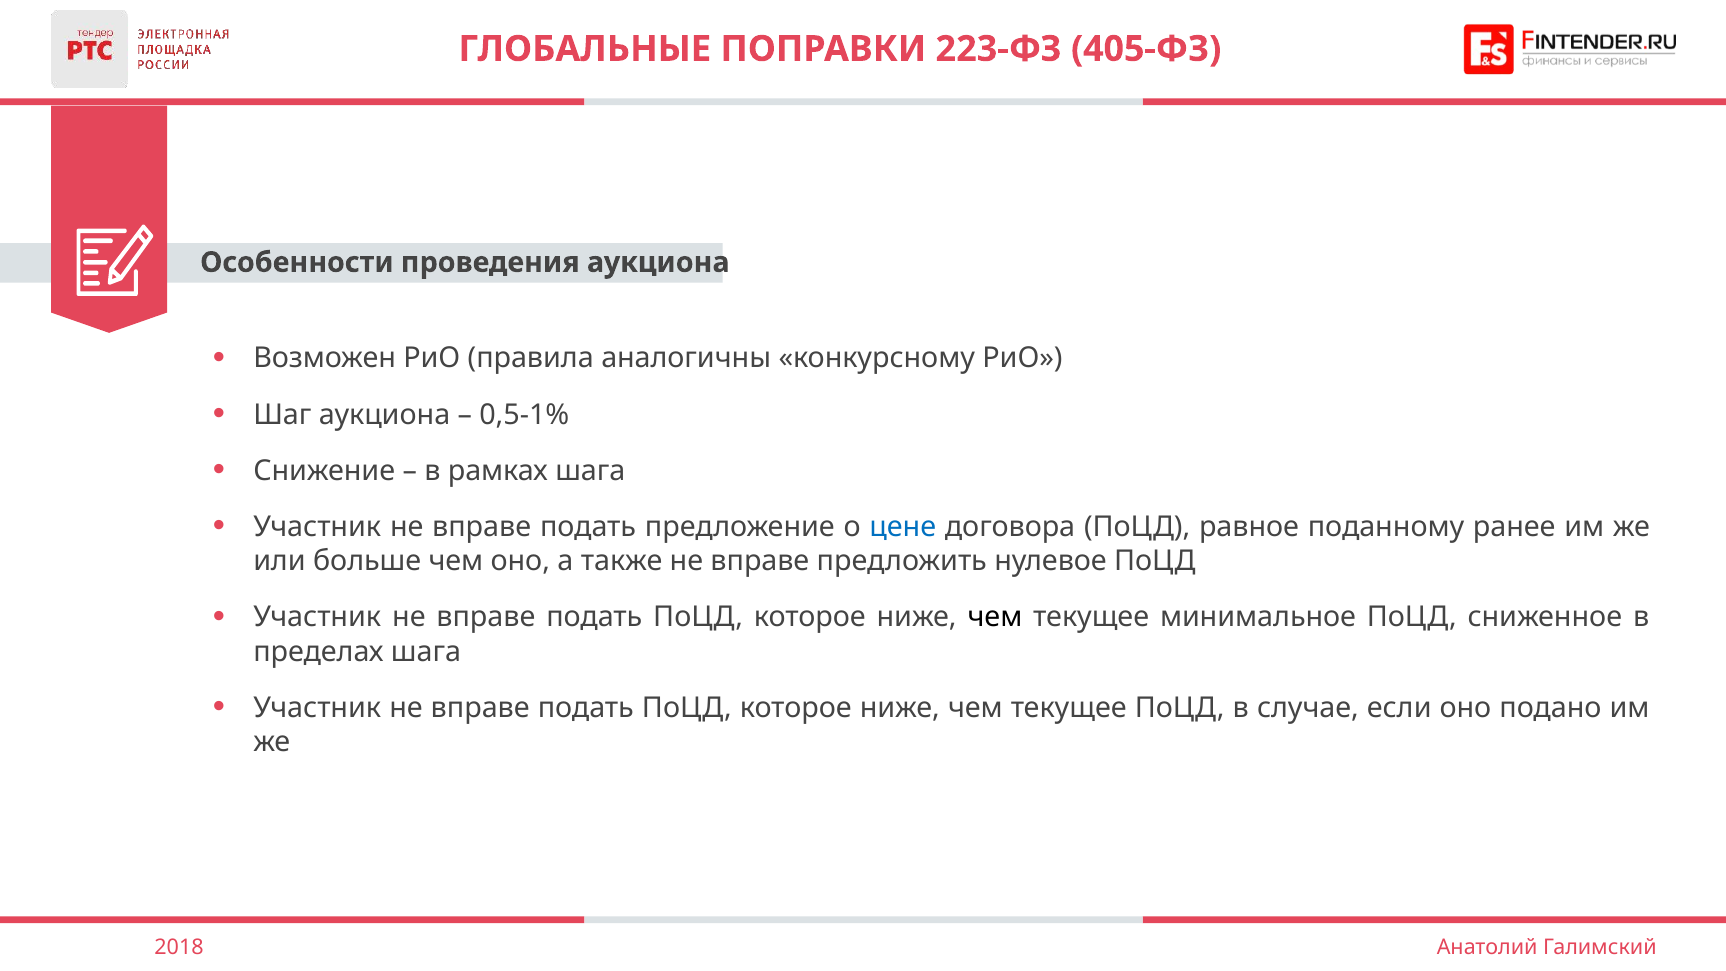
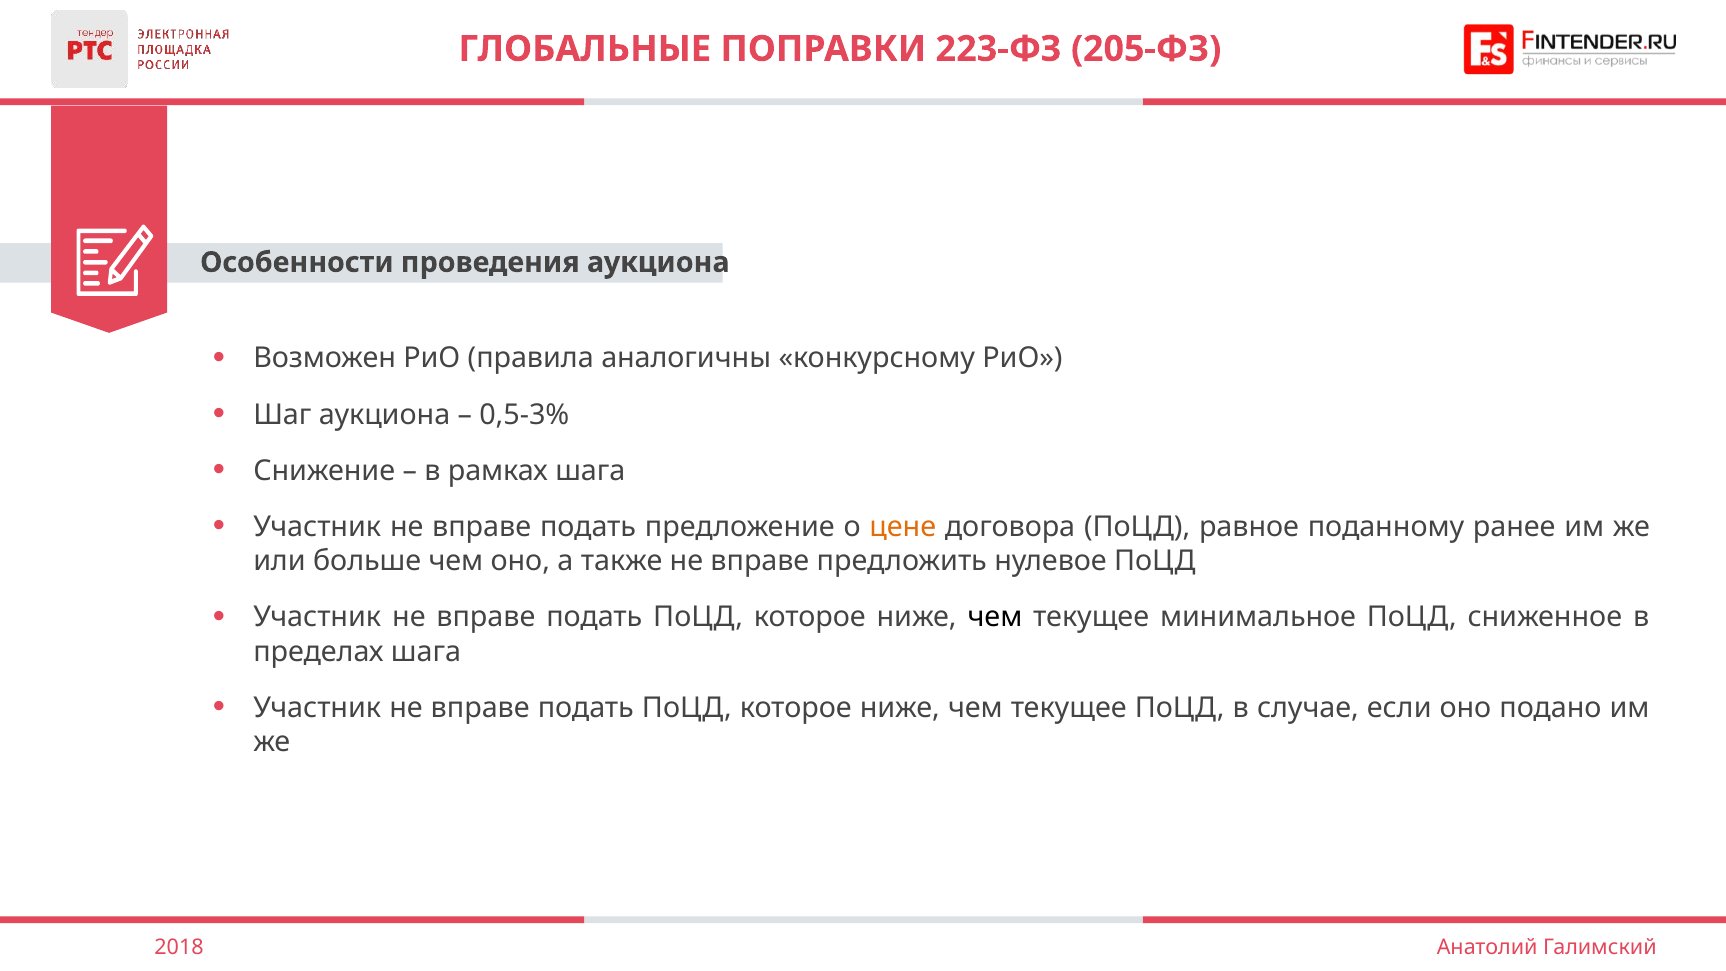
405-ФЗ: 405-ФЗ -> 205-ФЗ (1146, 49)
0,5-1%: 0,5-1% -> 0,5-3% (524, 414)
цене colour: blue -> orange (903, 527)
